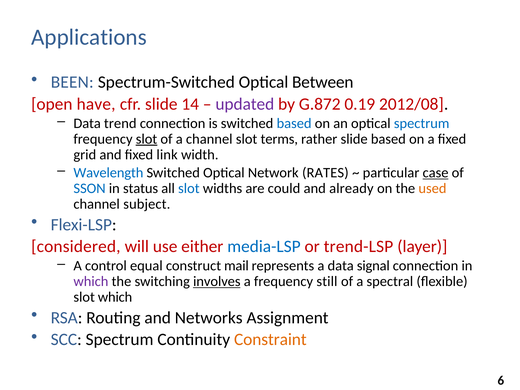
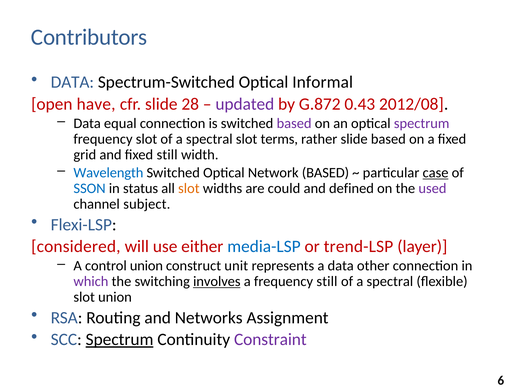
Applications: Applications -> Contributors (89, 37)
BEEN: BEEN -> DATA (72, 82)
Between: Between -> Informal (323, 82)
14: 14 -> 28 (190, 104)
0.19: 0.19 -> 0.43 (360, 104)
trend: trend -> equal (120, 123)
based colour: blue -> purple (294, 123)
spectrum colour: blue -> purple (422, 123)
slot underline: present -> none (147, 139)
channel: channel -> spectral (209, 139)
fixed link: link -> still (167, 155)
Network RATES: RATES -> BASED (325, 173)
slot colour: blue -> orange (189, 188)
already: already -> defined (351, 188)
used colour: orange -> purple (432, 188)
control equal: equal -> union (146, 266)
mail: mail -> unit (236, 266)
signal: signal -> other (373, 266)
slot which: which -> union (115, 297)
Spectrum underline: none -> present (120, 340)
Constraint colour: orange -> purple (270, 340)
